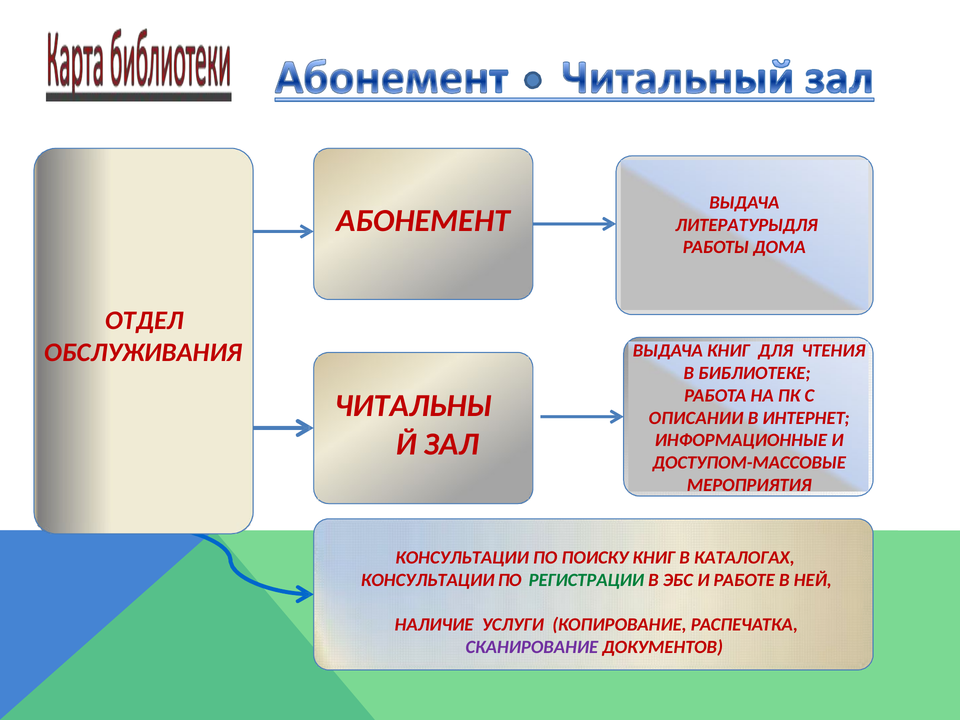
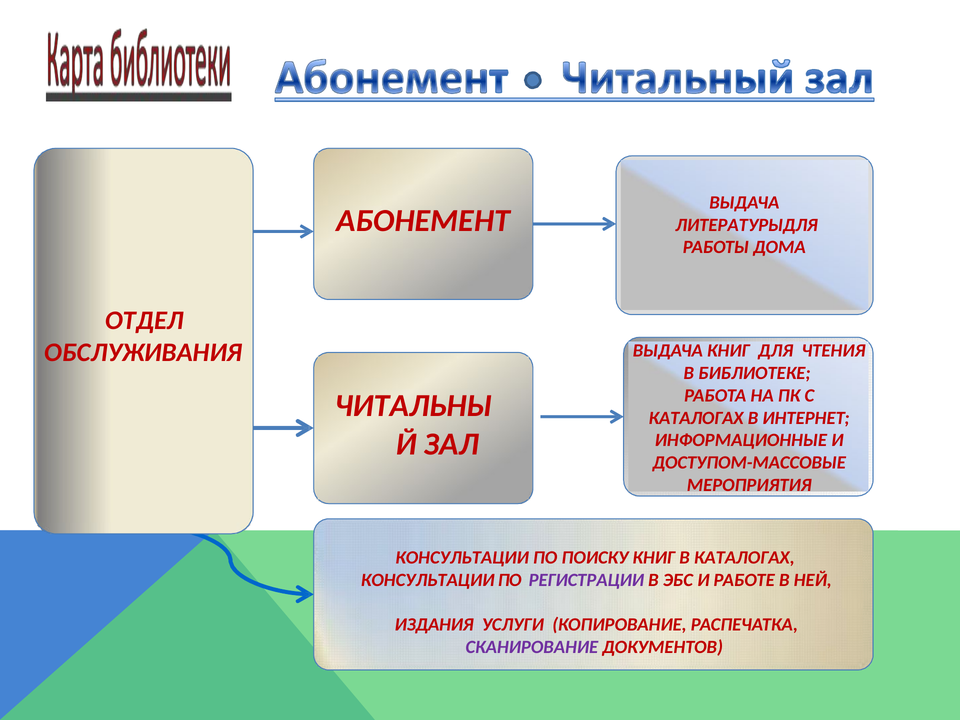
ОПИСАНИИ: ОПИСАНИИ -> КАТАЛОГАХ (696, 418)
РЕГИСТРАЦИИ colour: green -> purple (586, 580)
НАЛИЧИЕ: НАЛИЧИЕ -> ИЗДАНИЯ (434, 625)
